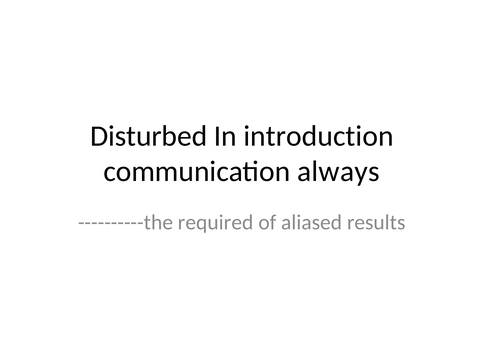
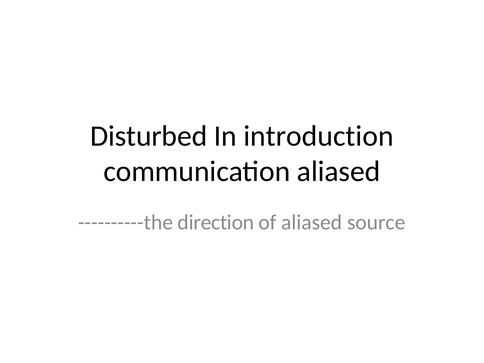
communication always: always -> aliased (339, 171)
required: required -> direction (216, 223)
results: results -> source (376, 223)
